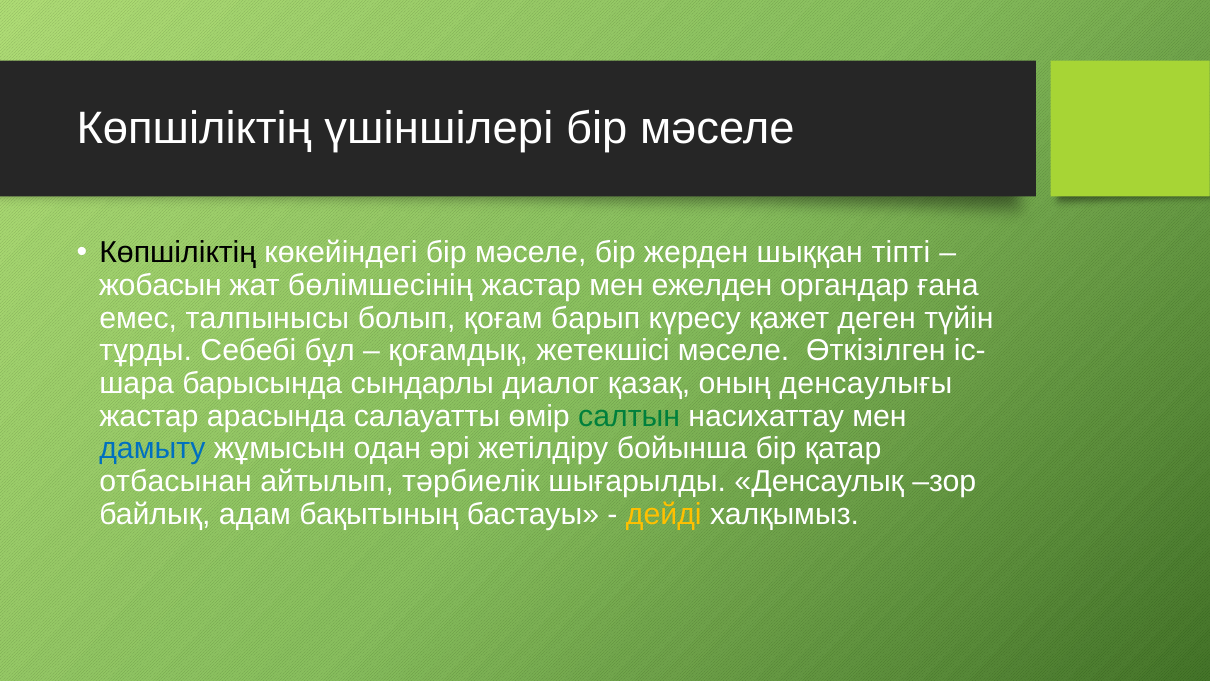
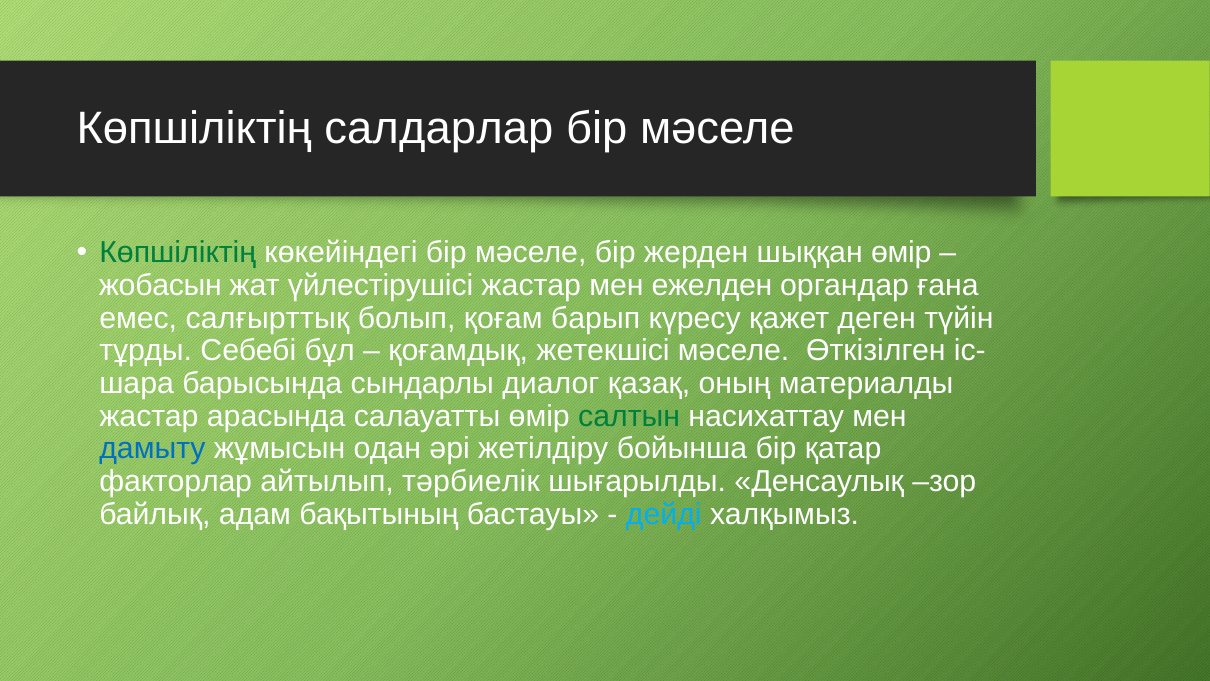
үшіншілері: үшіншілері -> салдарлар (439, 128)
Көпшіліктің colour: black -> green (178, 253)
шыққан тіпті: тіпті -> өмір (901, 253)
бөлімшесінің: бөлімшесінің -> үйлестірушісі (381, 285)
талпынысы: талпынысы -> салғырттық (267, 318)
денсаулығы: денсаулығы -> материалды (866, 383)
отбасынан: отбасынан -> факторлар (176, 481)
дейді colour: yellow -> light blue (664, 514)
